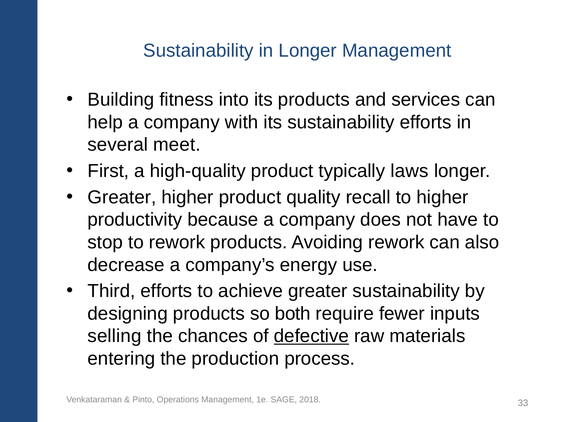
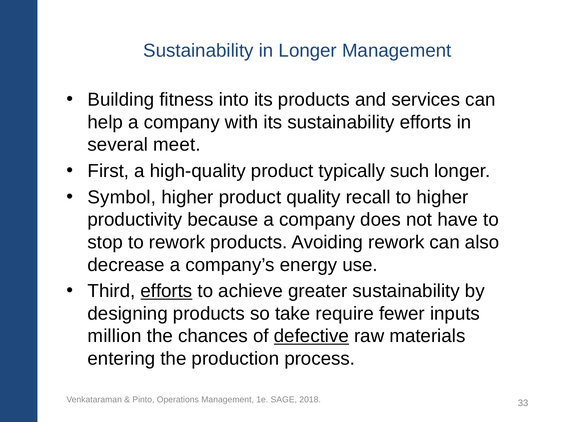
laws: laws -> such (410, 171)
Greater: Greater -> Symbol (122, 197)
efforts underline: none -> present (166, 291)
both: both -> take (293, 313)
selling: selling -> million (115, 336)
